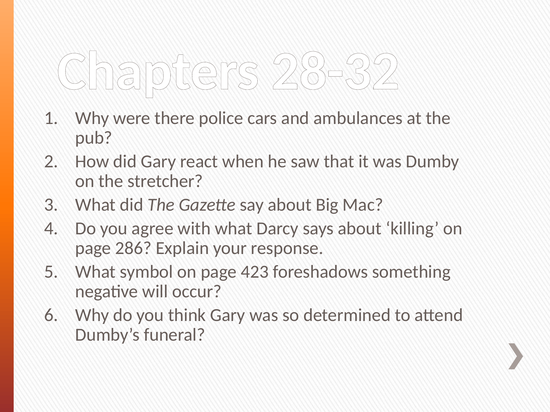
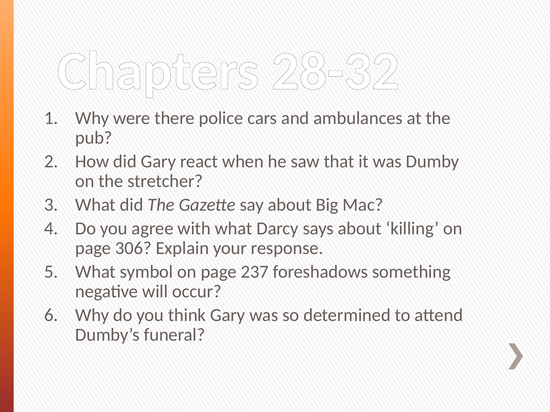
286: 286 -> 306 (133, 248)
423: 423 -> 237 (255, 272)
